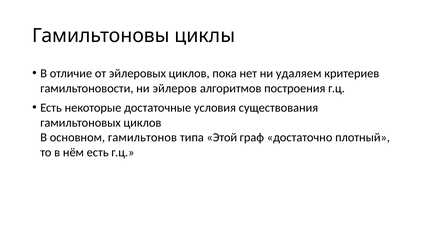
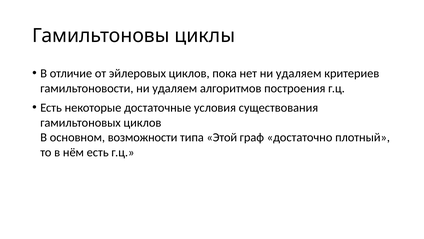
гамильтоновости ни эйлеров: эйлеров -> удаляем (175, 88)
гамильтонов: гамильтонов -> возможности (143, 137)
